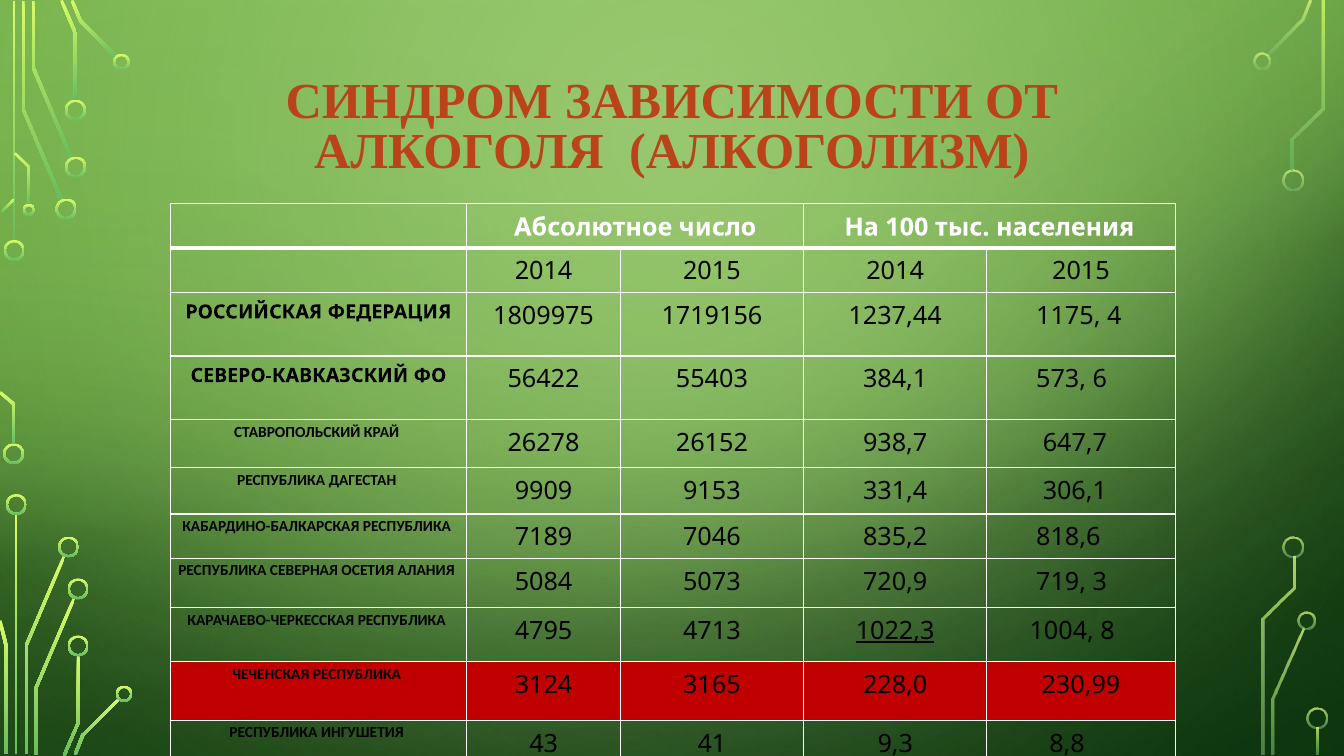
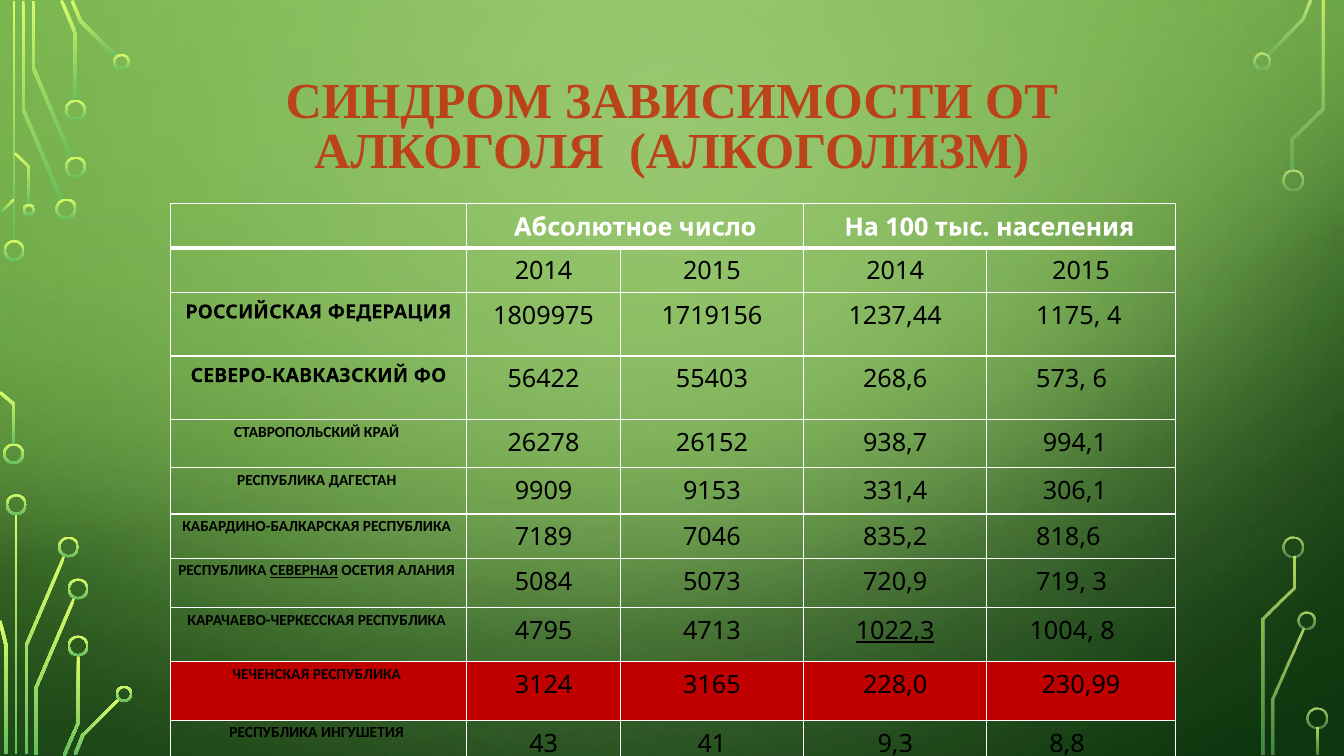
384,1: 384,1 -> 268,6 (895, 380)
647,7: 647,7 -> 994,1 (1075, 443)
СЕВЕРНАЯ underline: none -> present (304, 571)
